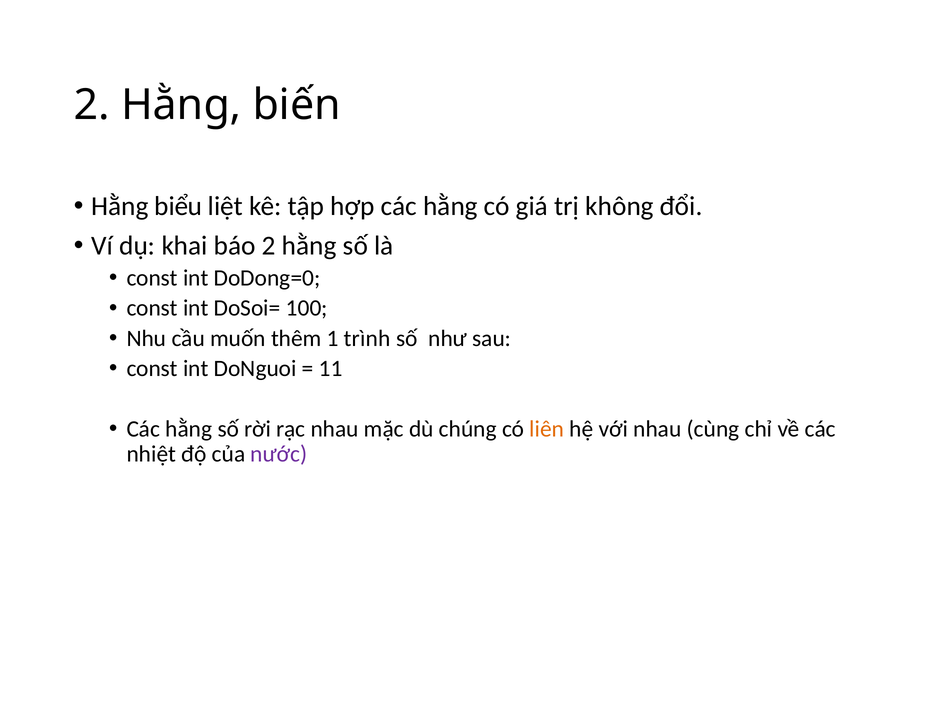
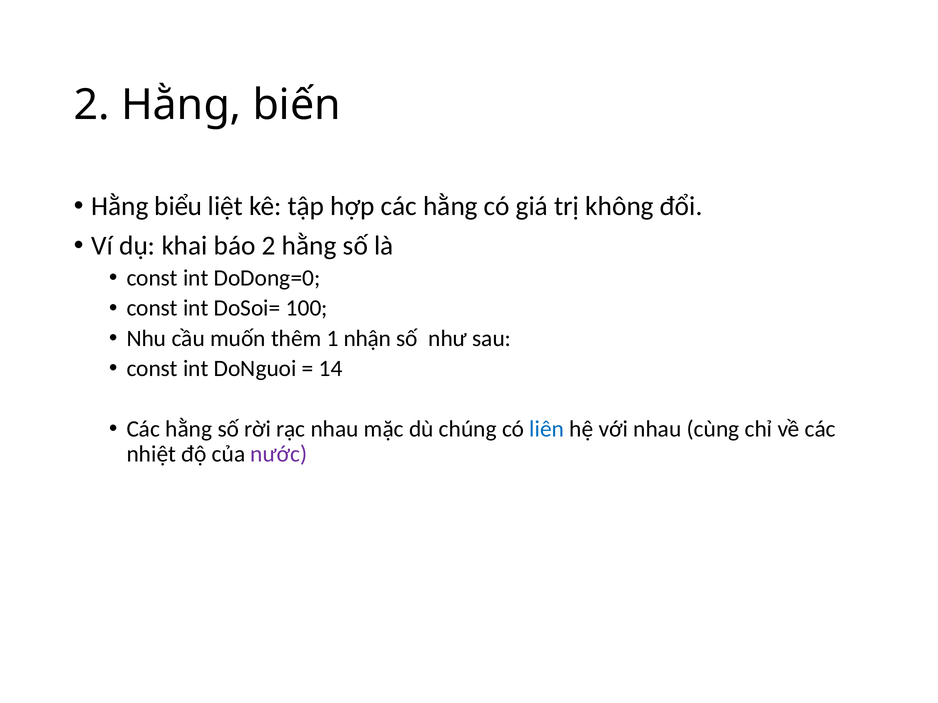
trình: trình -> nhận (368, 339)
11: 11 -> 14 (331, 369)
liên colour: orange -> blue (547, 429)
